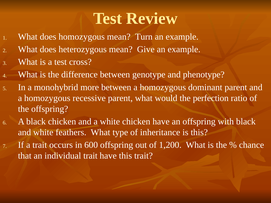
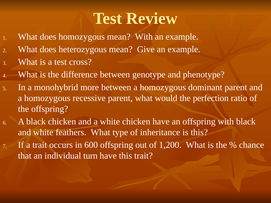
mean Turn: Turn -> With (144, 37)
individual trait: trait -> turn (90, 156)
